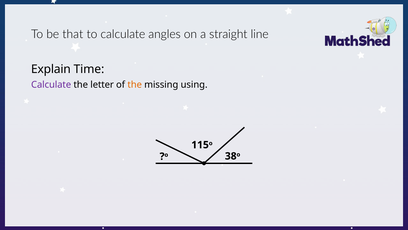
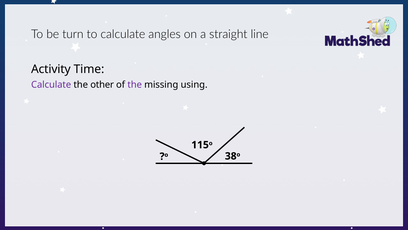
that: that -> turn (73, 34)
Explain: Explain -> Activity (51, 69)
letter: letter -> other (102, 85)
the colour: orange -> purple (135, 85)
